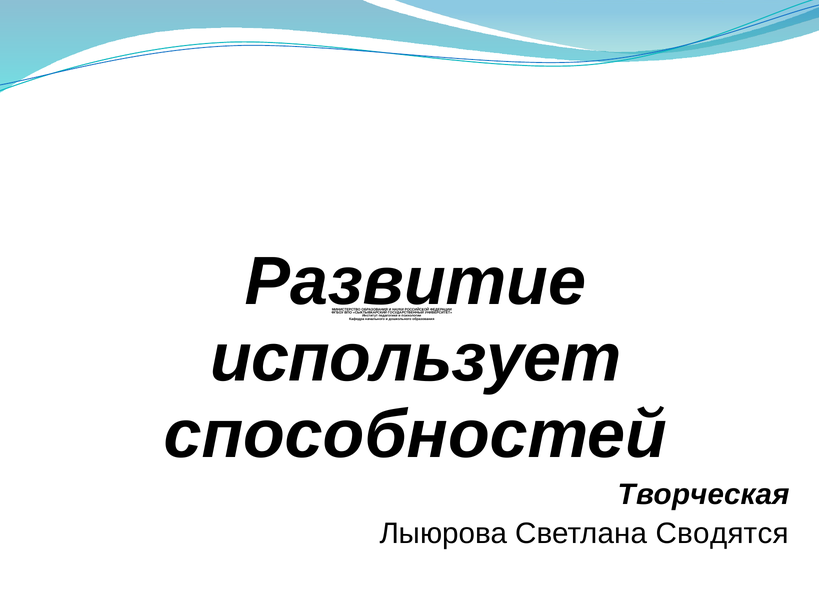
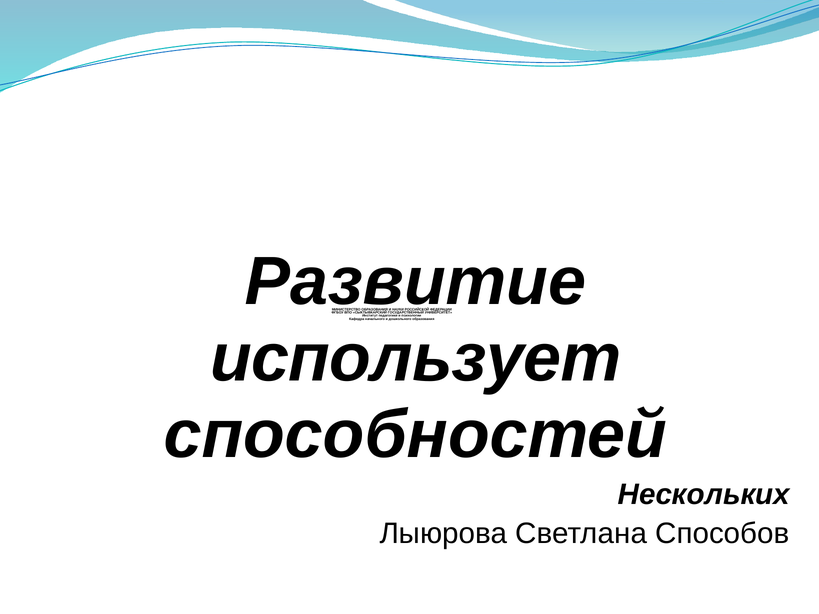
Творческая: Творческая -> Нескольких (704, 495)
Сводятся: Сводятся -> Способов (722, 534)
